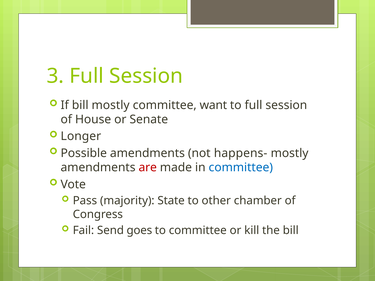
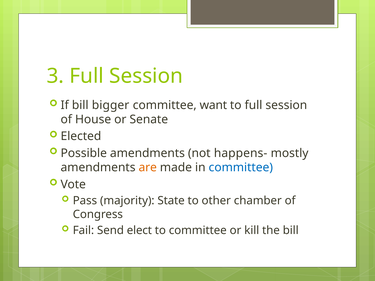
bill mostly: mostly -> bigger (111, 105)
Longer: Longer -> Elected (81, 136)
are colour: red -> orange (148, 168)
goes: goes -> elect (139, 231)
